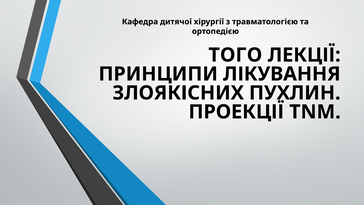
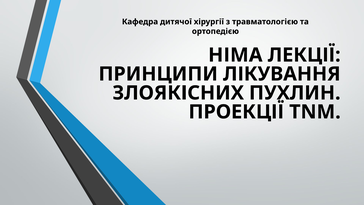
ТОГО: ТОГО -> НІМА (235, 55)
